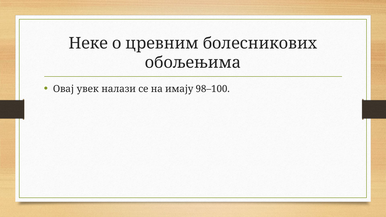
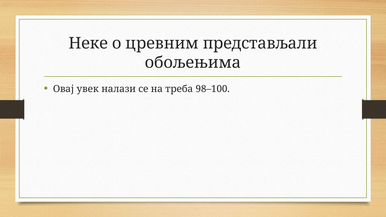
болесникових: болесникових -> представљали (260, 43)
имају: имају -> треба (179, 89)
